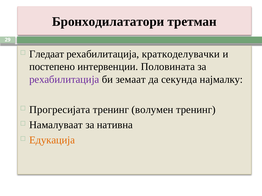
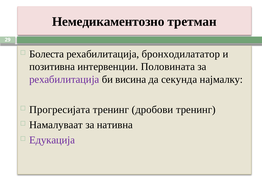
Бронходилататори: Бронходилататори -> Немедикаментозно (108, 22)
Гледаат: Гледаат -> Болеста (47, 54)
краткоделувачки: краткоделувачки -> бронходилататор (181, 54)
постепено: постепено -> позитивна (52, 67)
земаат: земаат -> висина (131, 80)
волумен: волумен -> дробови (153, 110)
Едукација colour: orange -> purple (52, 140)
